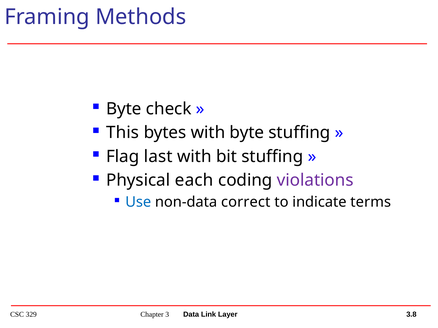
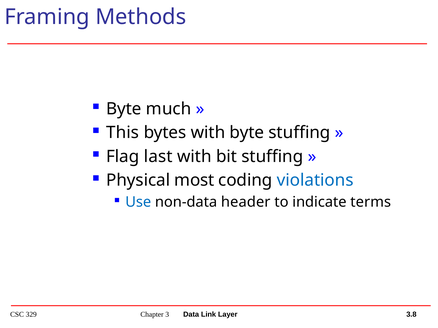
check: check -> much (169, 109)
each: each -> most (194, 181)
violations colour: purple -> blue (315, 181)
correct: correct -> header (246, 202)
